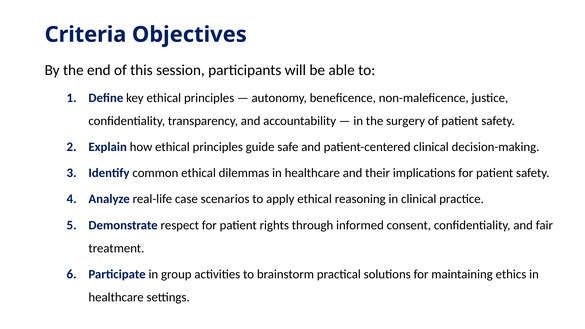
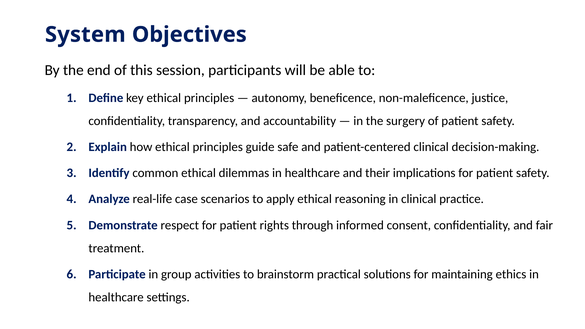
Criteria: Criteria -> System (85, 35)
